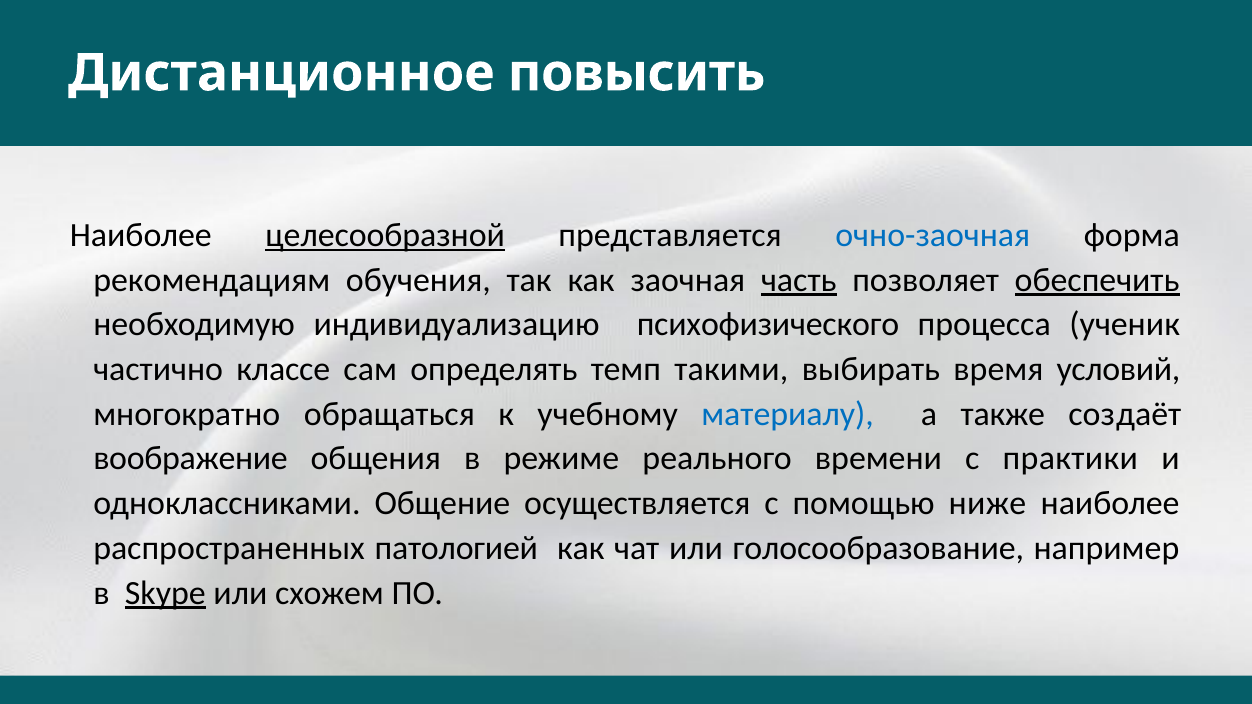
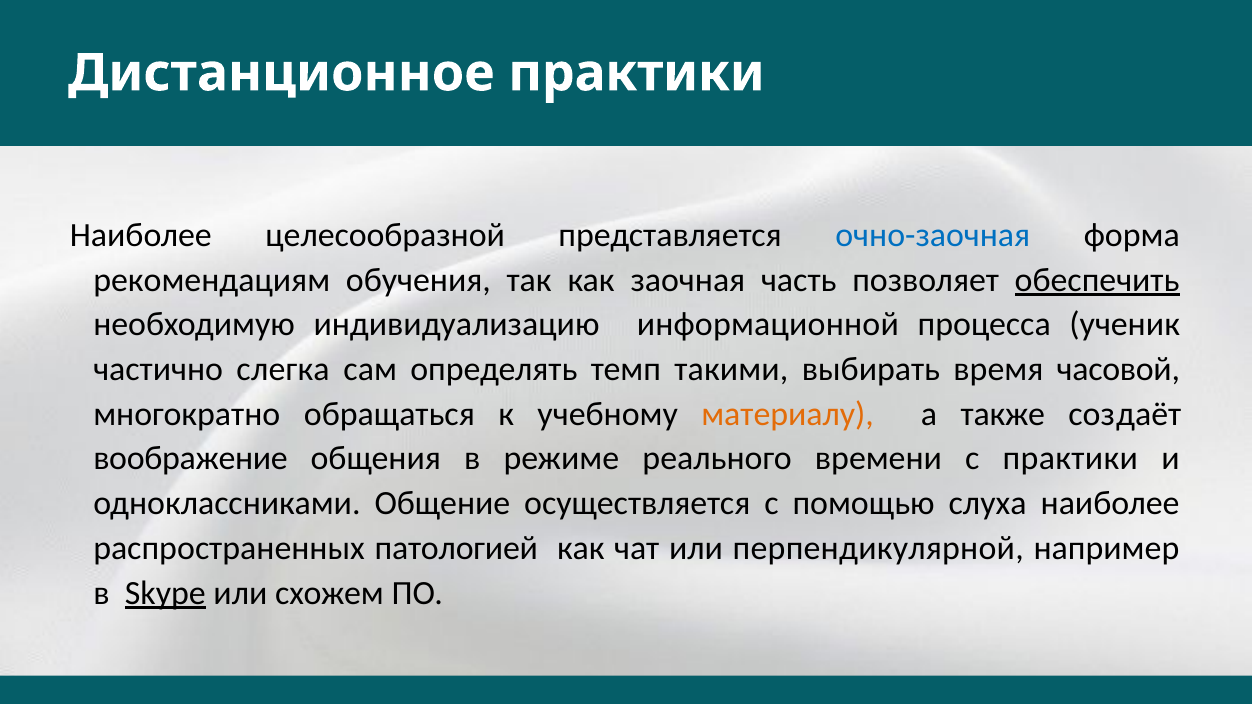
Дистанционное повысить: повысить -> практики (636, 73)
целесообразной underline: present -> none (385, 235)
часть underline: present -> none (799, 280)
психофизического: психофизического -> информационной (768, 325)
классе: классе -> слегка (283, 369)
условий: условий -> часовой (1118, 369)
материалу colour: blue -> orange (788, 414)
ниже: ниже -> слуха (988, 504)
голосообразование: голосообразование -> перпендикулярной (878, 548)
